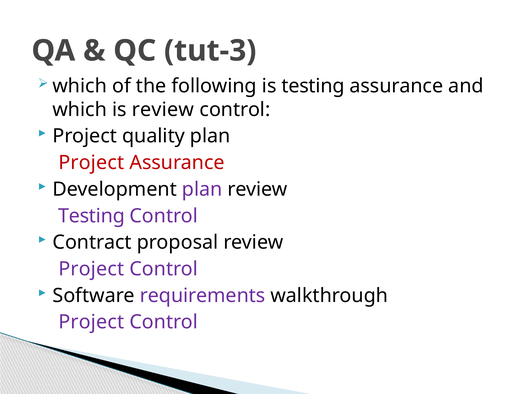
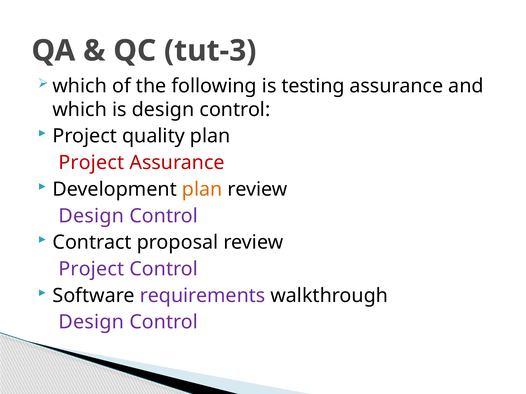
is review: review -> design (163, 110)
plan colour: purple -> orange (202, 190)
Testing: Testing -> Design (91, 216)
Project: Project -> Design (91, 323)
